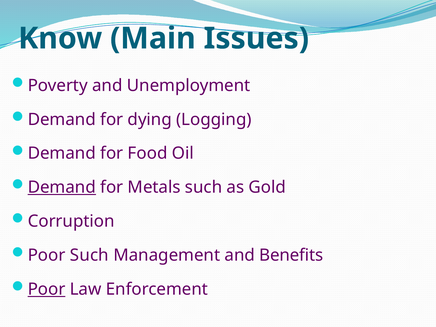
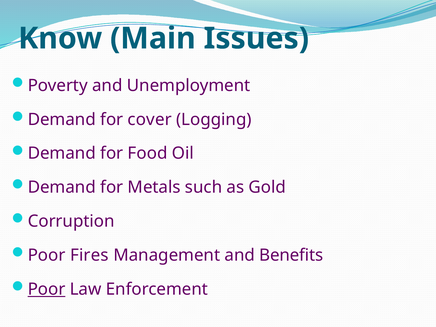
dying: dying -> cover (150, 119)
Demand underline: present -> none (62, 187)
Poor Such: Such -> Fires (89, 255)
